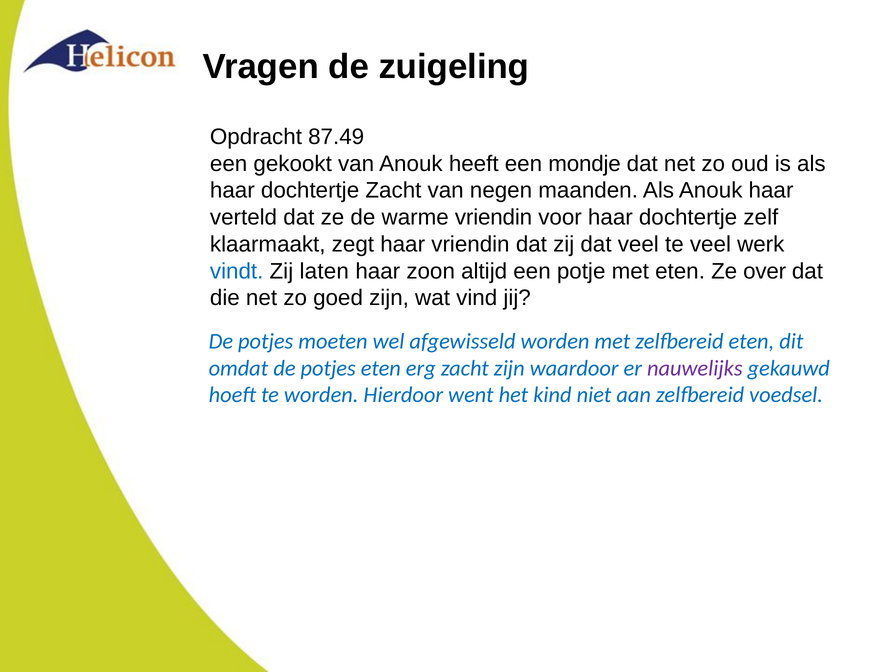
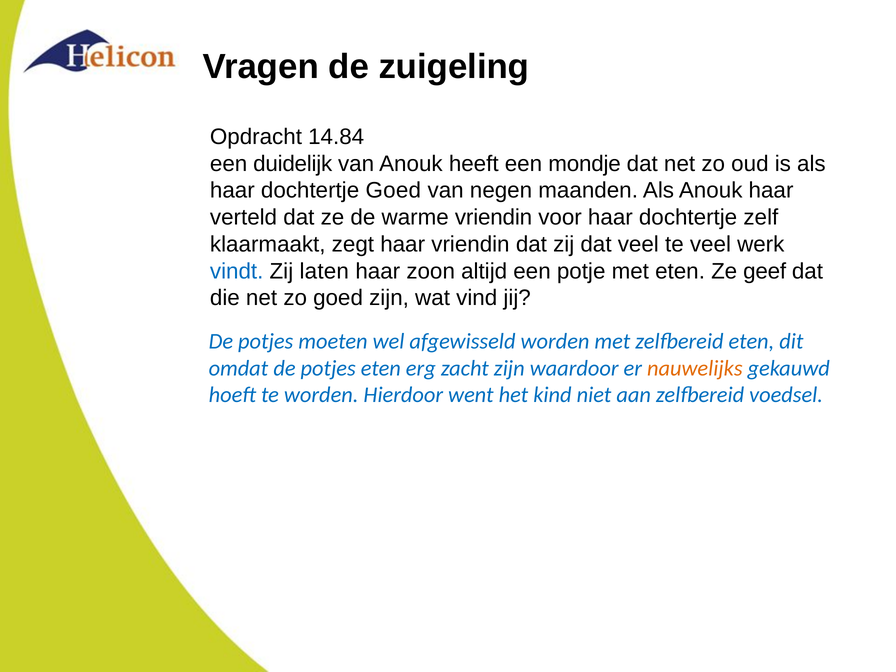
87.49: 87.49 -> 14.84 (336, 137)
gekookt: gekookt -> duidelijk (293, 164)
dochtertje Zacht: Zacht -> Goed (393, 191)
over: over -> geef (765, 271)
nauwelijks colour: purple -> orange (695, 368)
